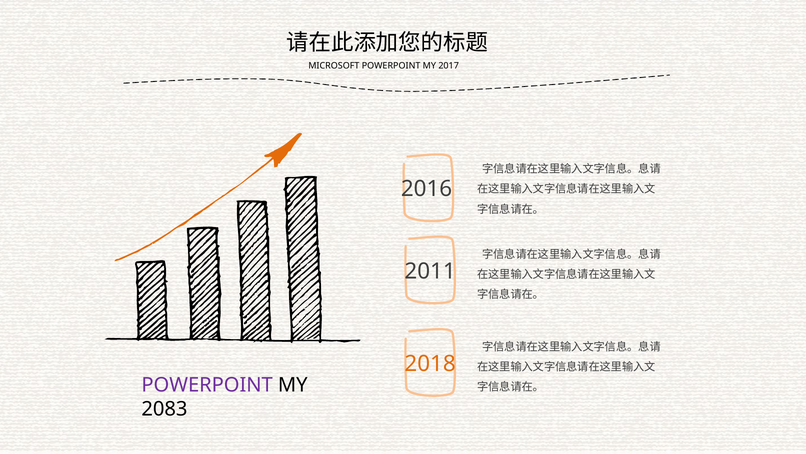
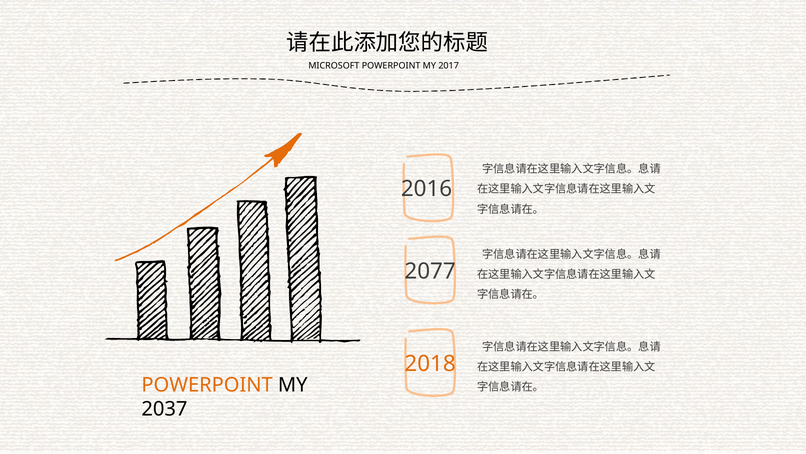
2011: 2011 -> 2077 (430, 271)
POWERPOINT colour: purple -> orange (207, 385)
2083: 2083 -> 2037 (164, 409)
